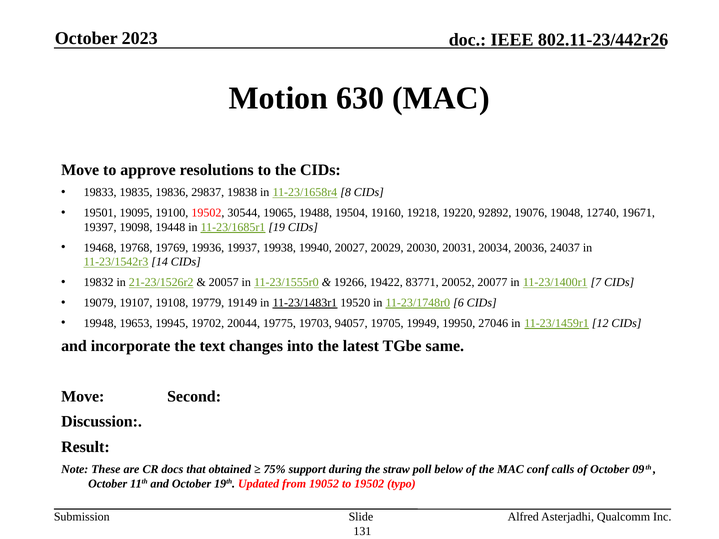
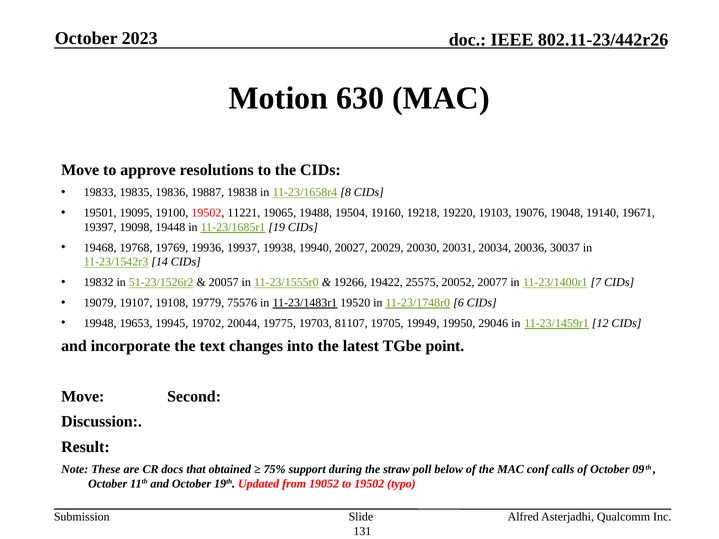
29837: 29837 -> 19887 (208, 193)
30544: 30544 -> 11221 (244, 213)
92892: 92892 -> 19103 (495, 213)
12740: 12740 -> 19140 (603, 213)
24037: 24037 -> 30037 (565, 248)
21-23/1526r2: 21-23/1526r2 -> 51-23/1526r2 (161, 282)
83771: 83771 -> 25575 (422, 282)
19149: 19149 -> 75576 (242, 303)
94057: 94057 -> 81107 (351, 323)
27046: 27046 -> 29046 (493, 323)
same: same -> point (445, 346)
